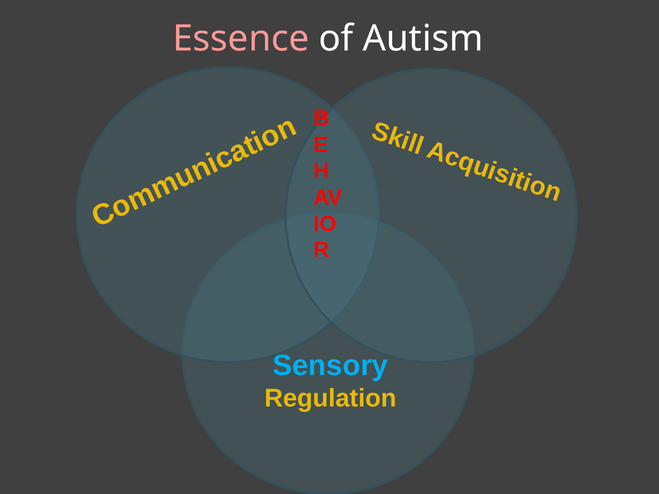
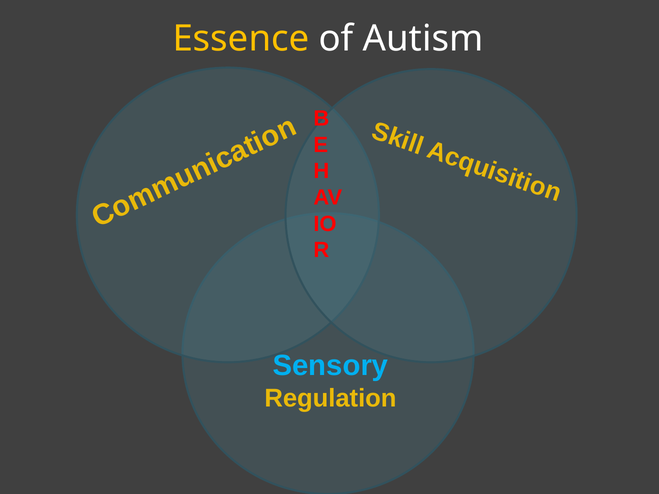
Essence colour: pink -> yellow (241, 39)
